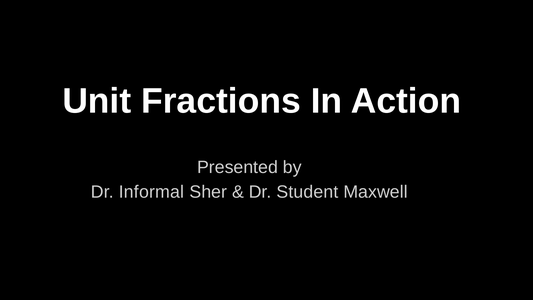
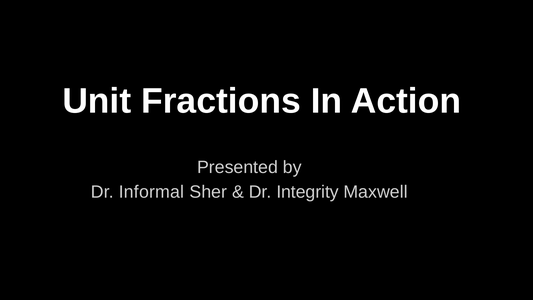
Student: Student -> Integrity (308, 192)
